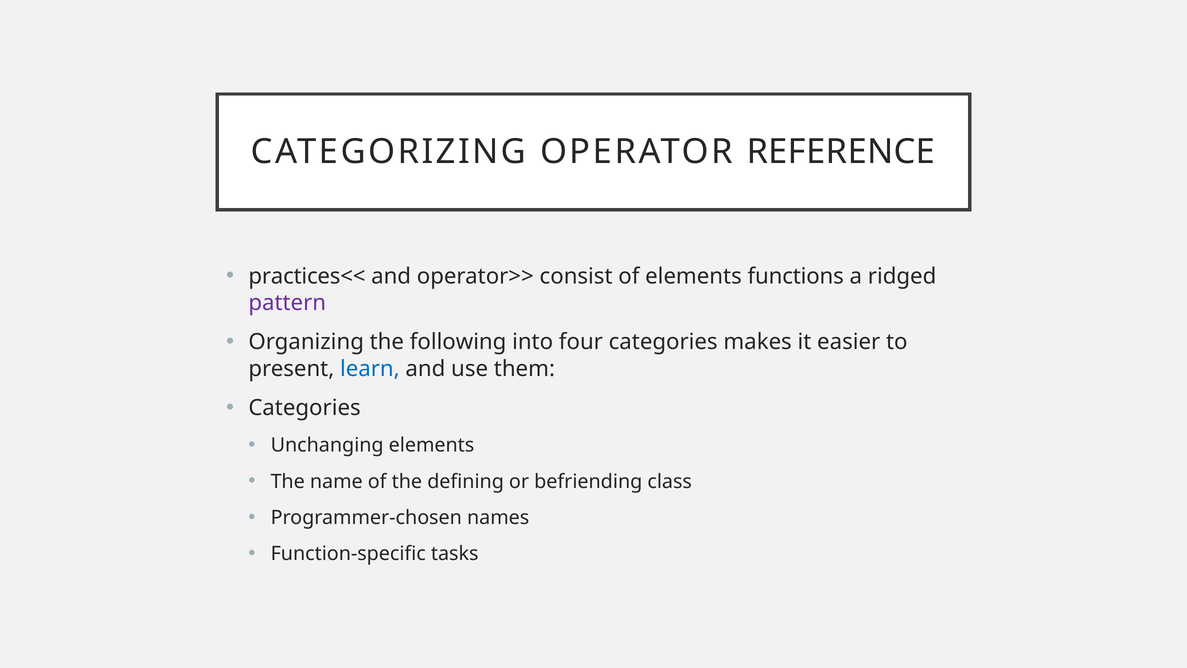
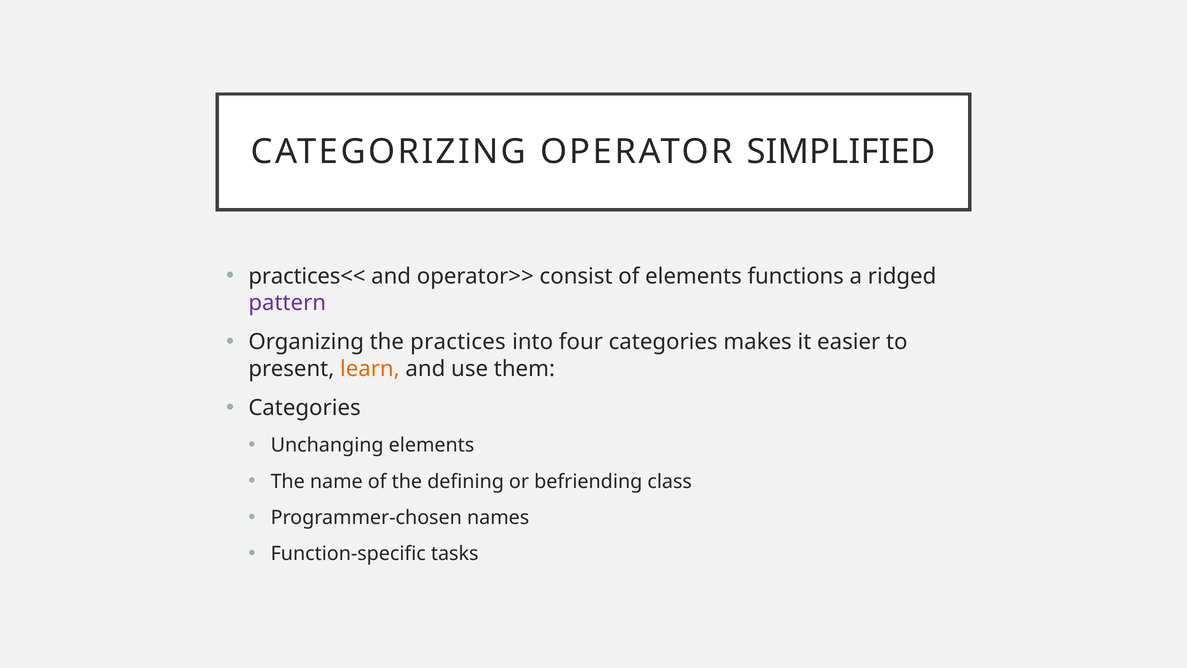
REFERENCE: REFERENCE -> SIMPLIFIED (841, 152)
following: following -> practices (458, 342)
learn colour: blue -> orange (370, 369)
